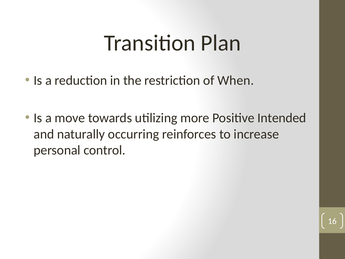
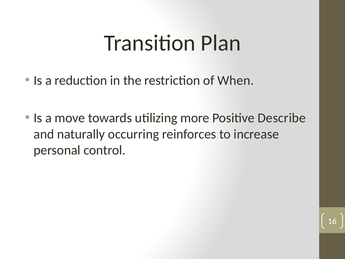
Intended: Intended -> Describe (282, 118)
